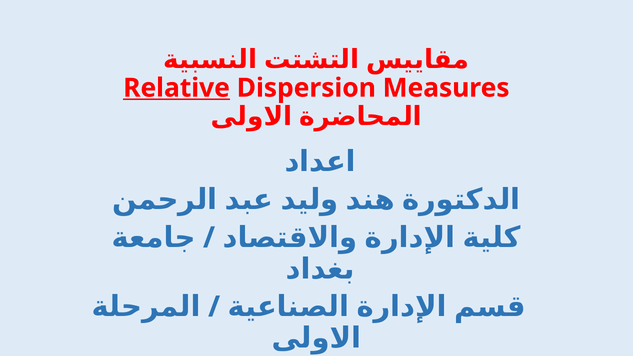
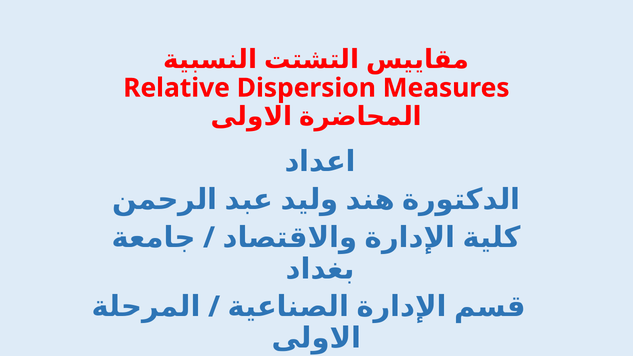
Relative underline: present -> none (177, 88)
